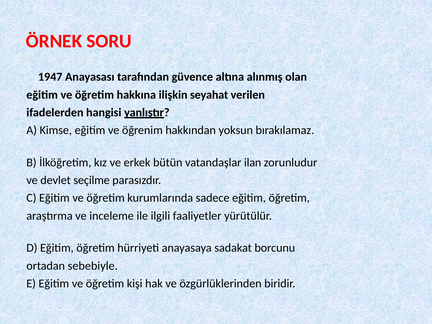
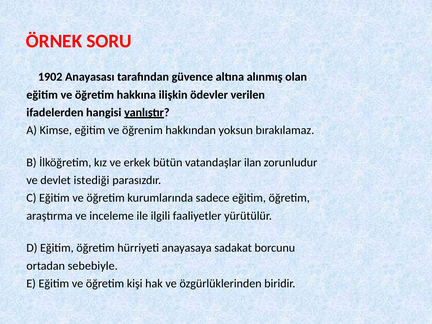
1947: 1947 -> 1902 (50, 77)
seyahat: seyahat -> ödevler (209, 95)
seçilme: seçilme -> istediği (91, 180)
